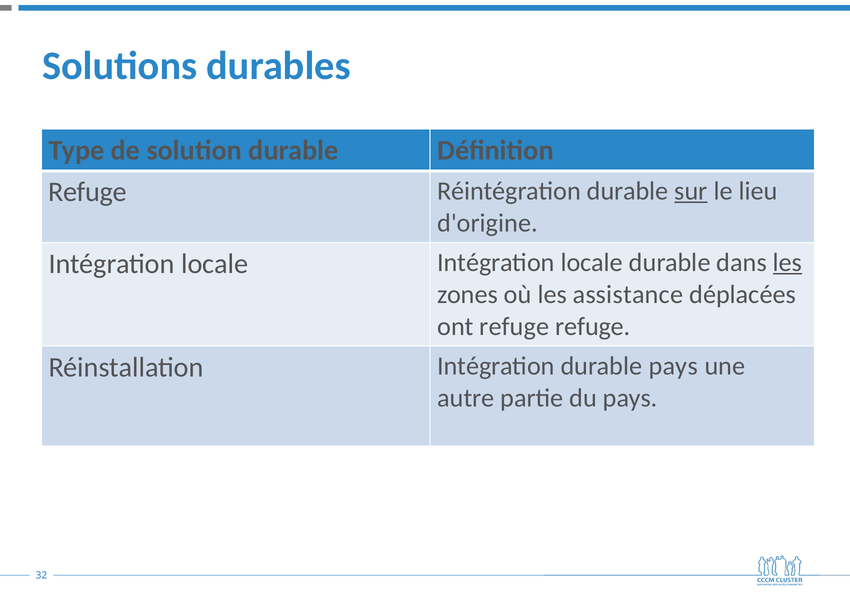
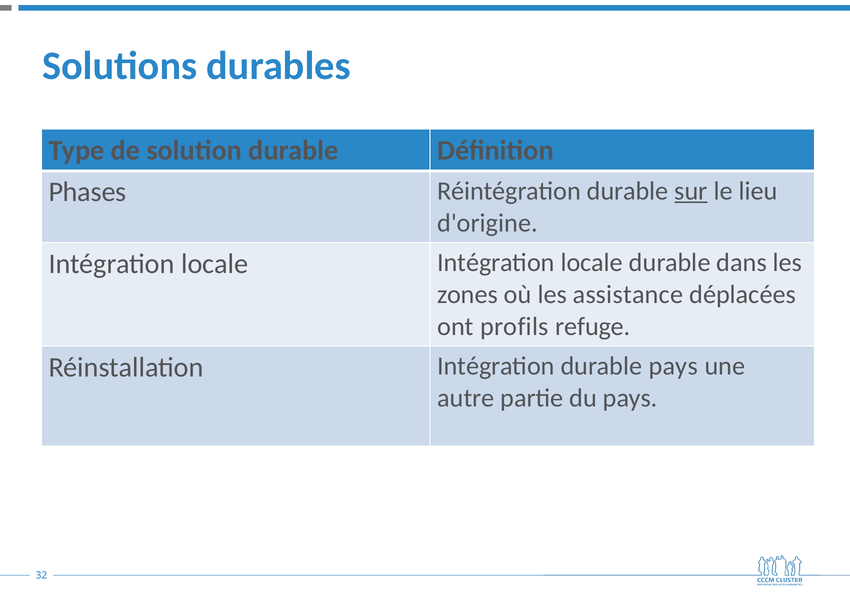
Refuge: Refuge -> Phases (87, 192)
les underline: present -> none (788, 263)
ont refuge: refuge -> profils (514, 327)
